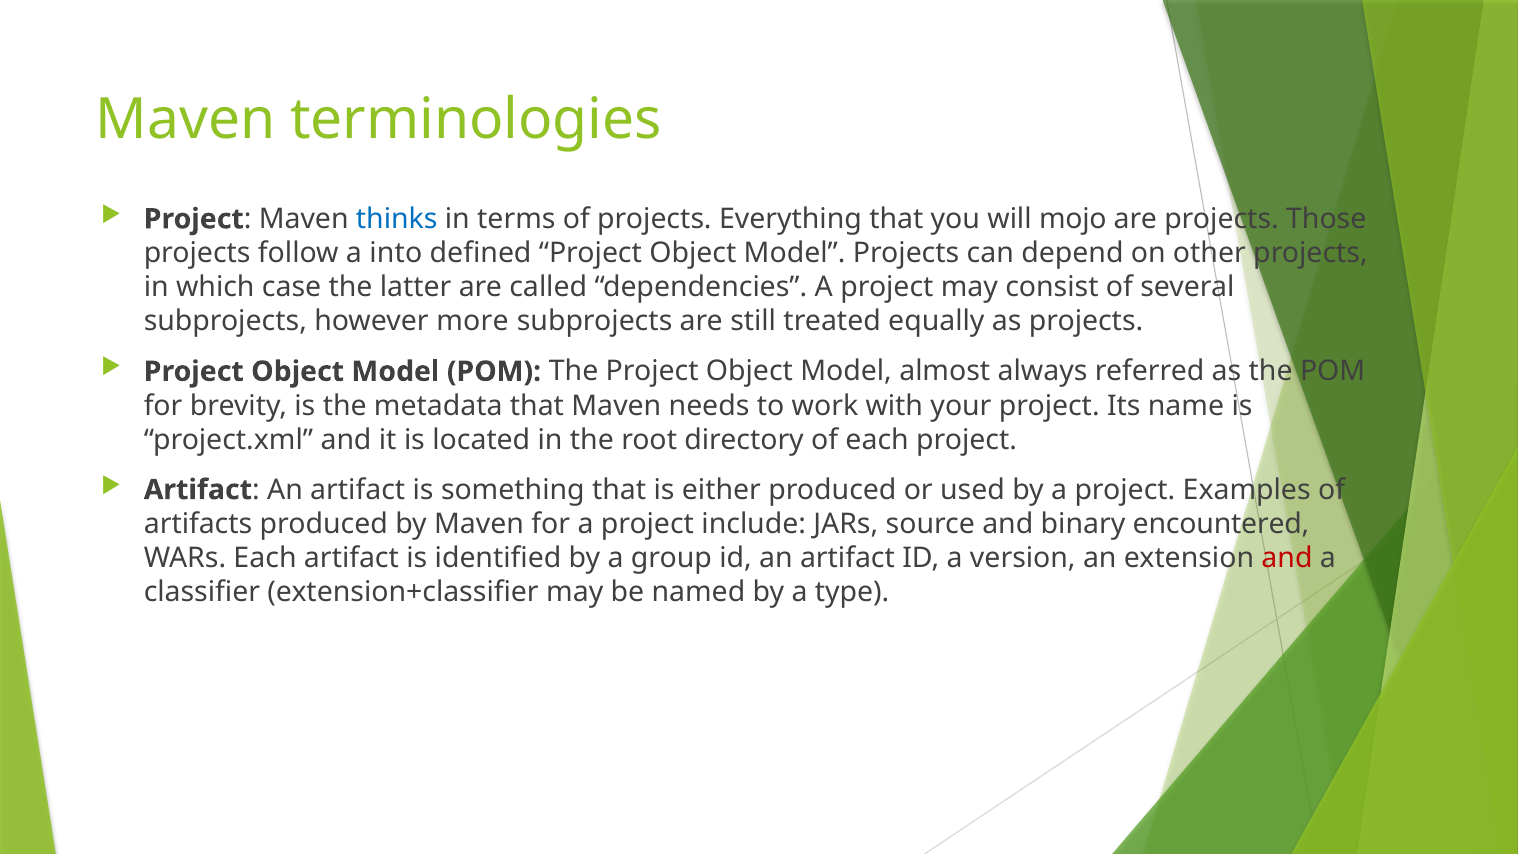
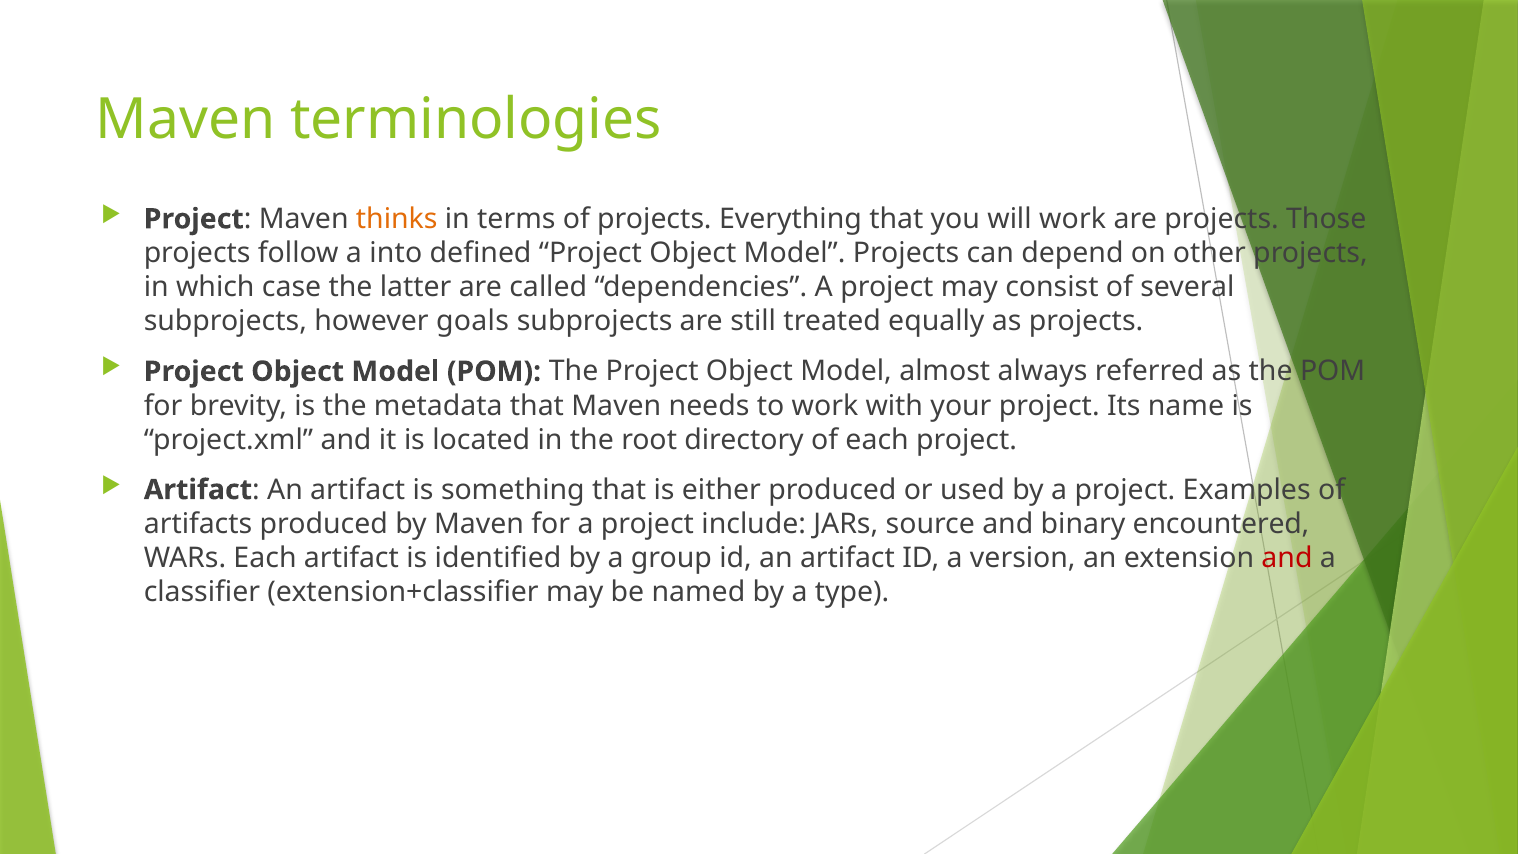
thinks colour: blue -> orange (397, 219)
will mojo: mojo -> work (1073, 219)
more: more -> goals (473, 321)
